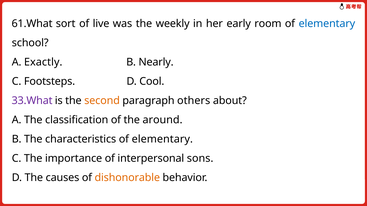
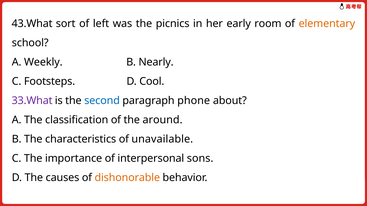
61.What: 61.What -> 43.What (32, 24)
live: live -> left (101, 24)
weekly: weekly -> picnics (173, 24)
elementary colour: blue -> orange (327, 24)
Exactly: Exactly -> Weekly (43, 62)
second colour: orange -> blue (102, 101)
others: others -> phone (194, 101)
characteristics of elementary: elementary -> unavailable (162, 139)
